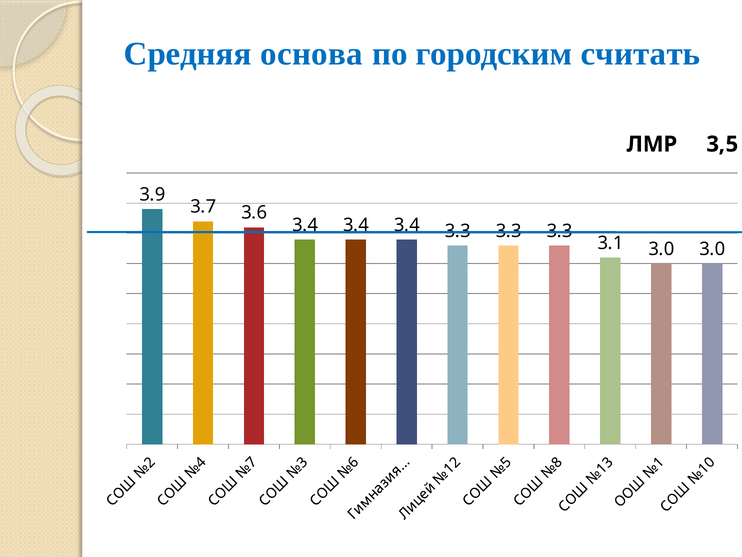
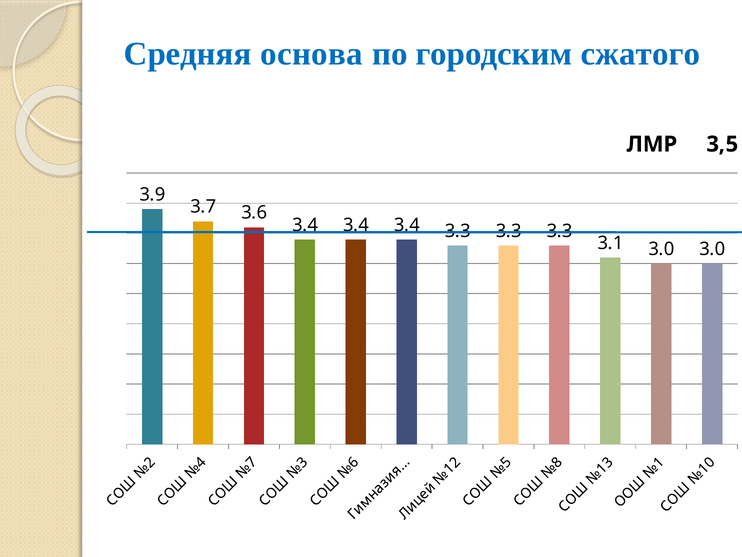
считать: считать -> сжатого (641, 54)
